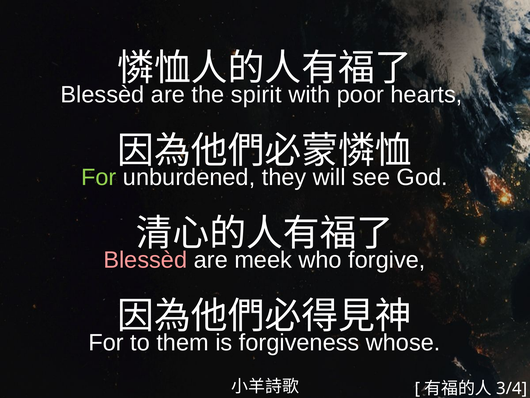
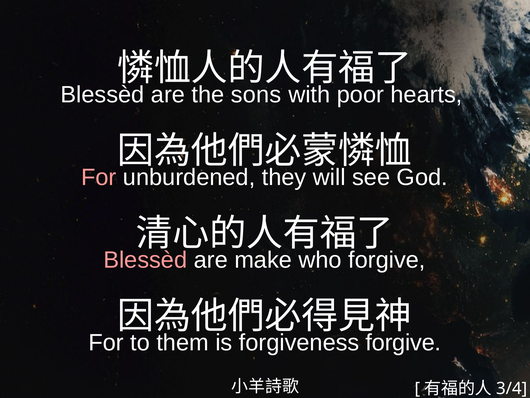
spirit: spirit -> sons (256, 95)
For colour: light green -> pink (99, 177)
meek: meek -> make (263, 260)
forgiveness whose: whose -> forgive (403, 342)
